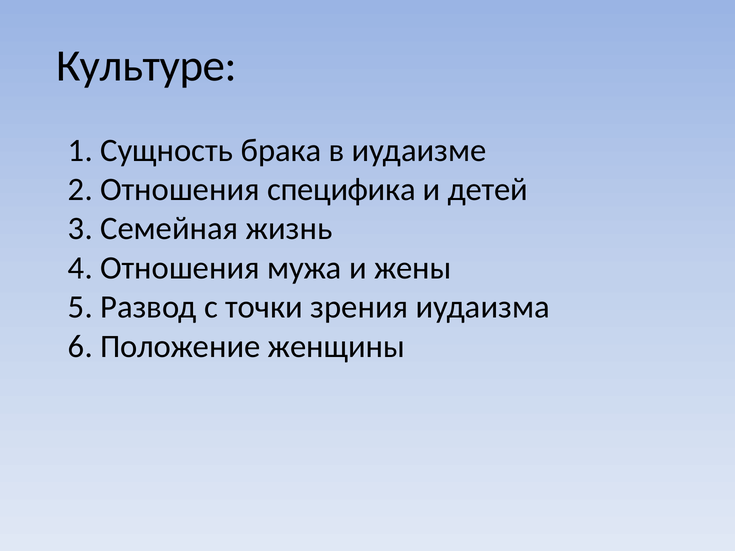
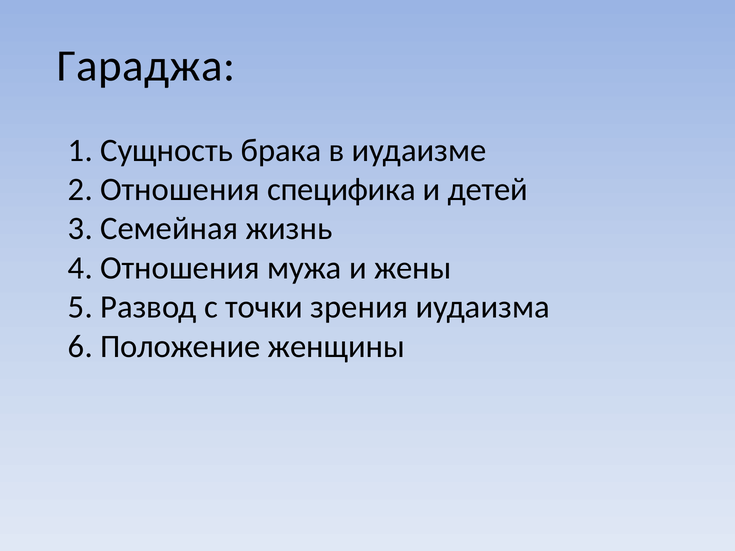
Культуре: Культуре -> Гараджа (146, 66)
